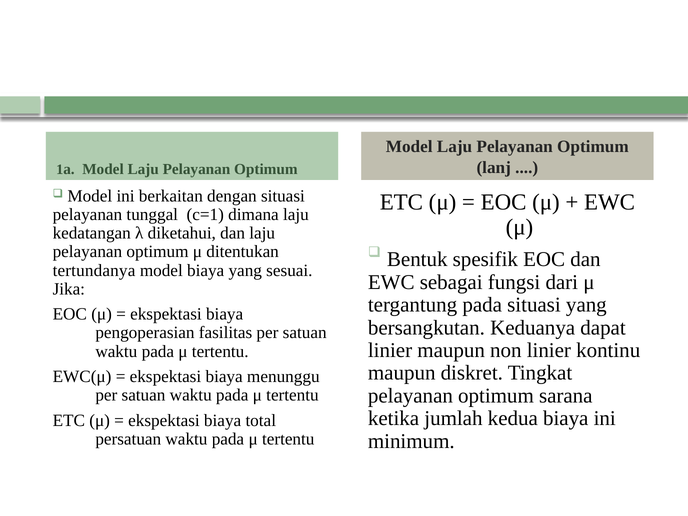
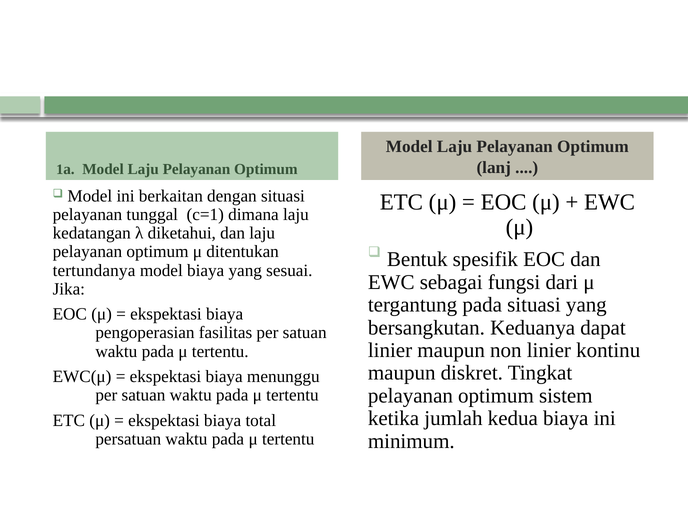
sarana: sarana -> sistem (566, 396)
